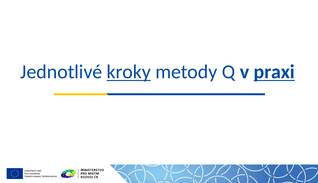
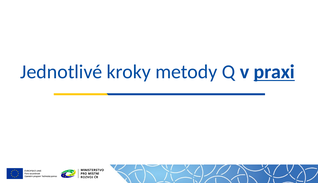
kroky underline: present -> none (129, 72)
